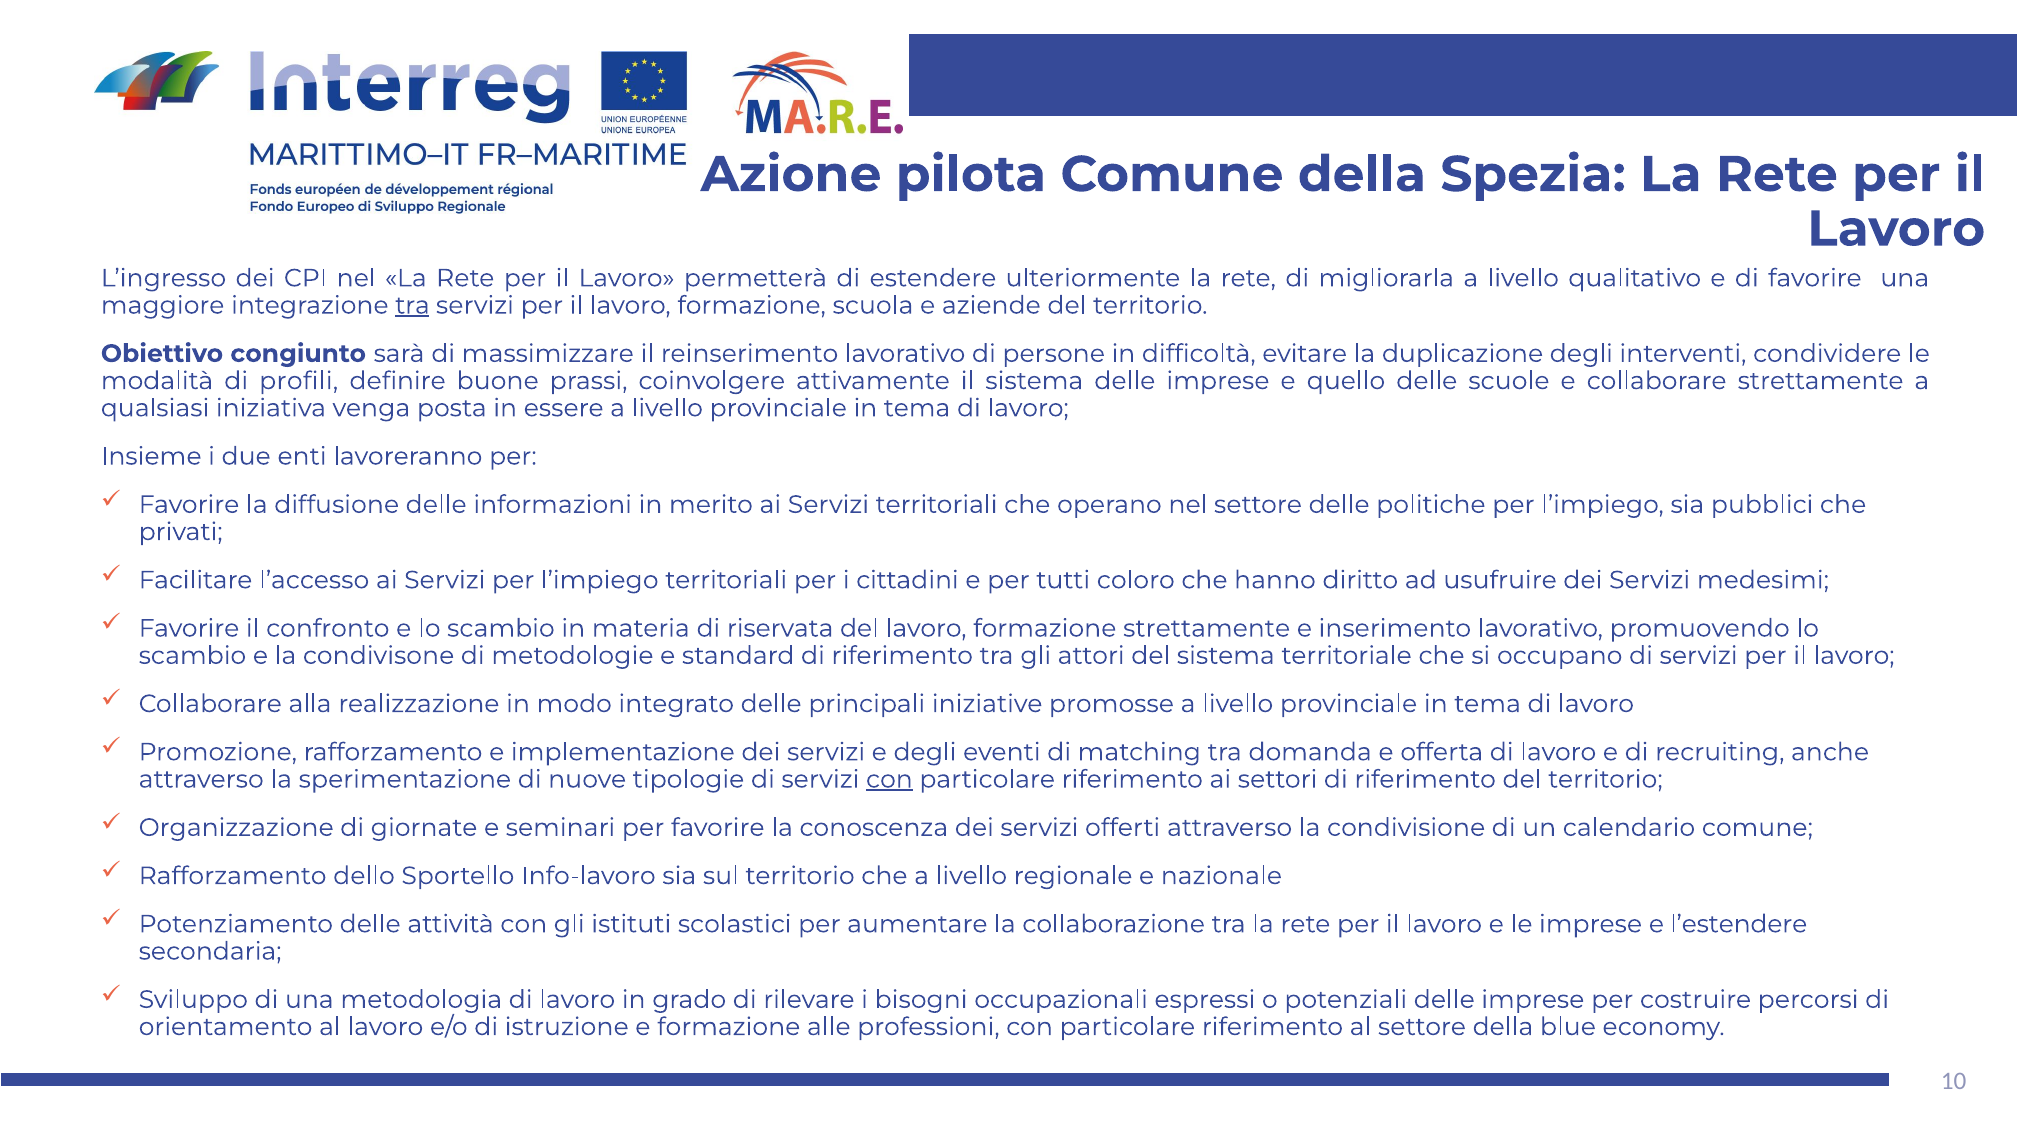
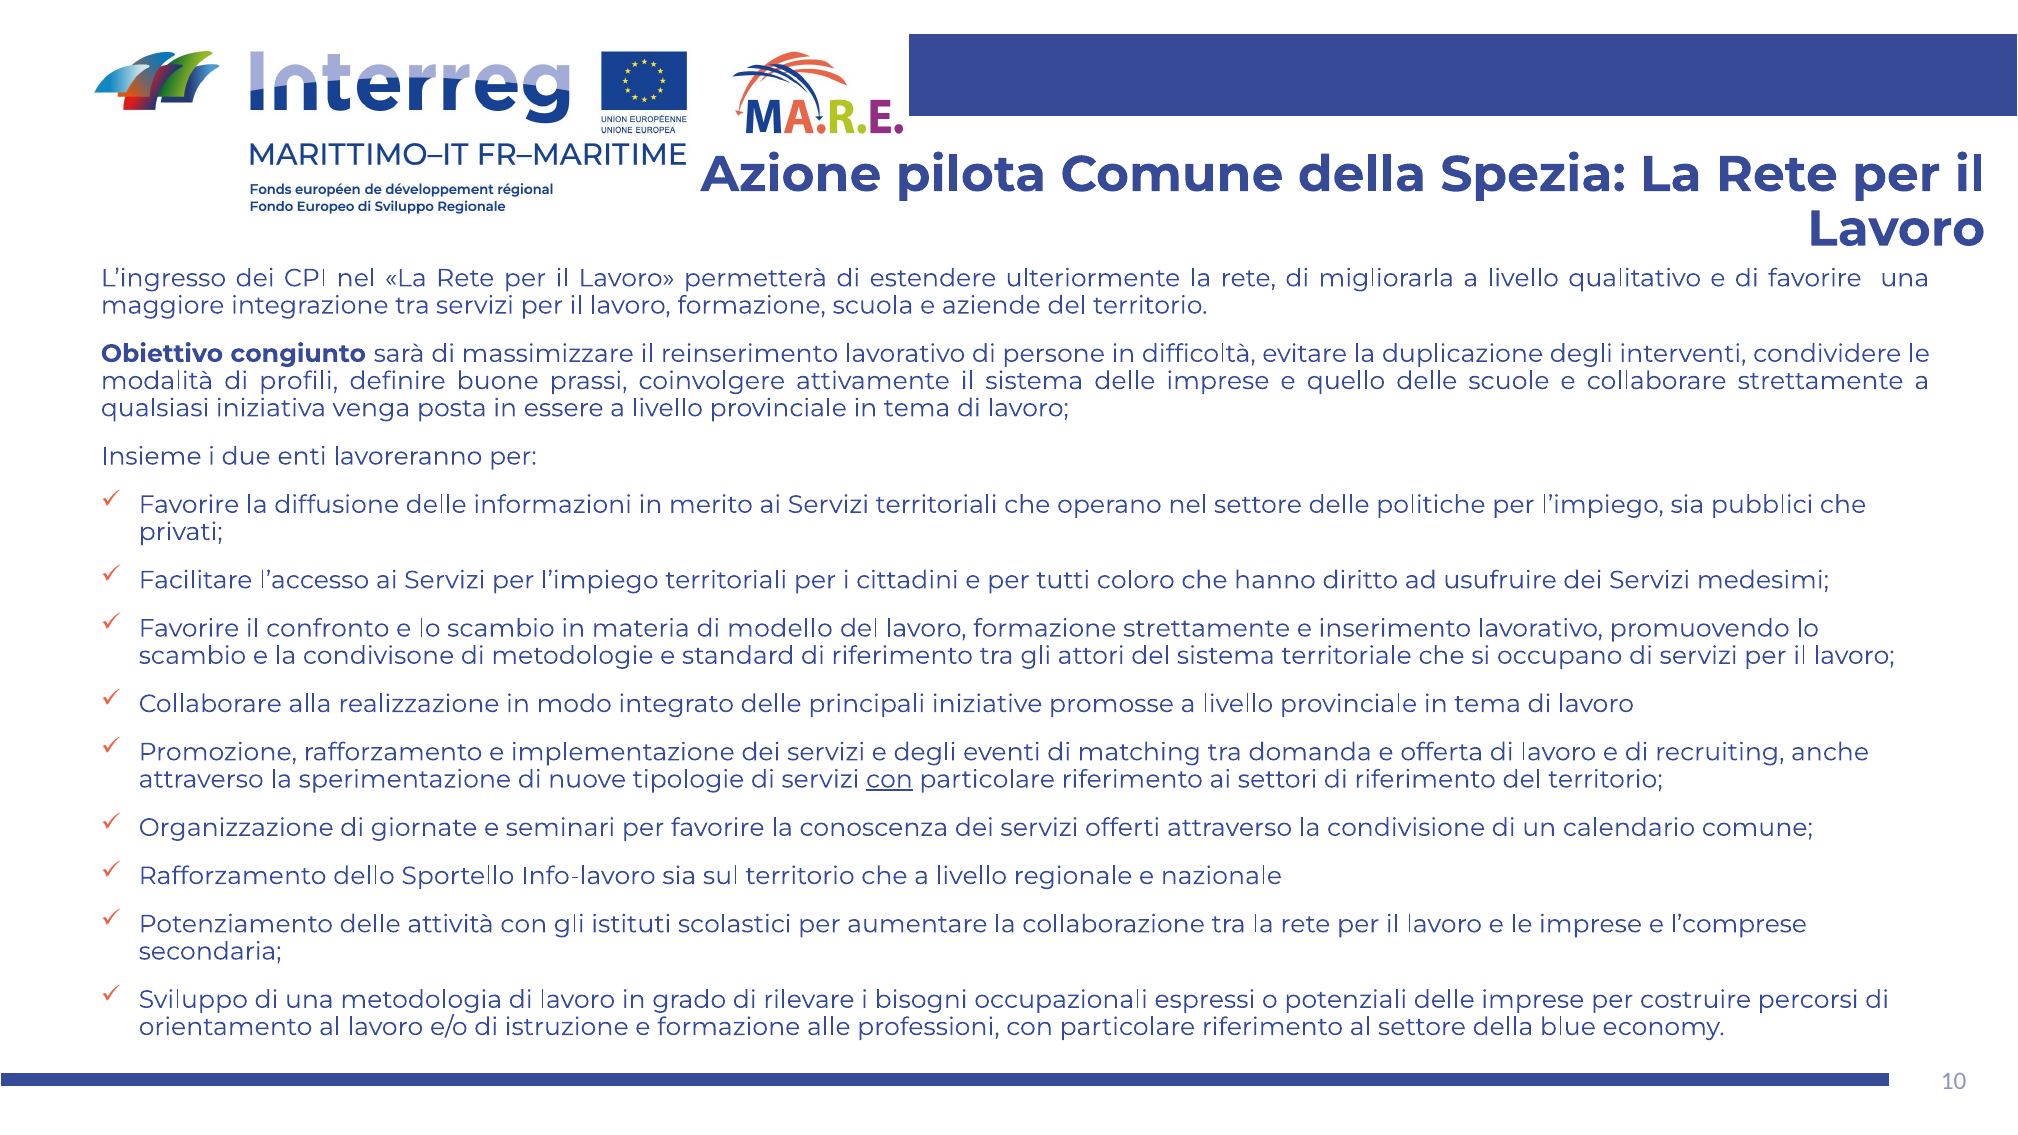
tra underline: present -> none (412, 305)
riservata: riservata -> modello (780, 628)
l’estendere: l’estendere -> l’comprese (1739, 924)
